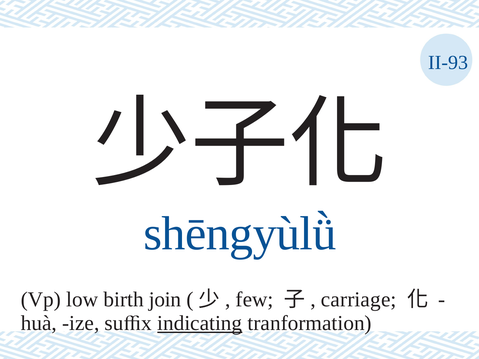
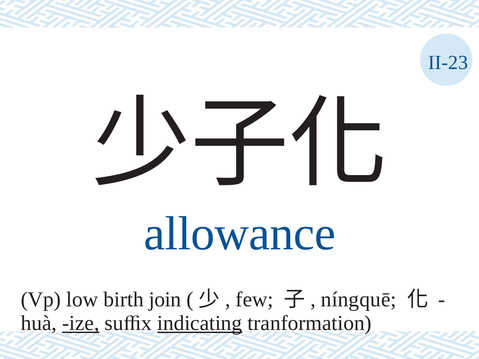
II-93: II-93 -> II-23 (448, 63)
shēngyùlǜ: shēngyùlǜ -> allowance (240, 234)
carriage: carriage -> níngquē (359, 300)
ize underline: none -> present (81, 324)
